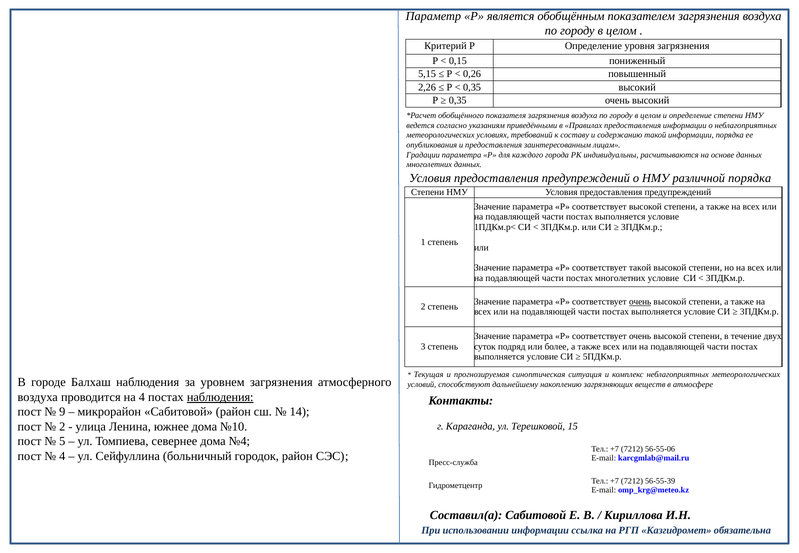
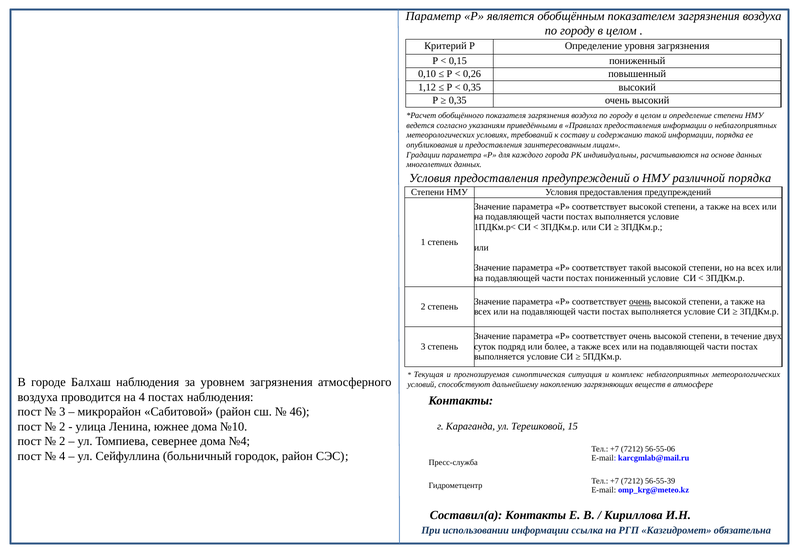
5,15: 5,15 -> 0,10 (427, 74)
2,26: 2,26 -> 1,12 (427, 87)
постах многолетних: многолетних -> пониженный (620, 278)
наблюдения underline: present -> none (220, 397)
9: 9 -> 3 (62, 412)
14: 14 -> 46 (300, 412)
5: 5 -> 2 (62, 441)
Составил(а Сабитовой: Сабитовой -> Контакты (536, 515)
